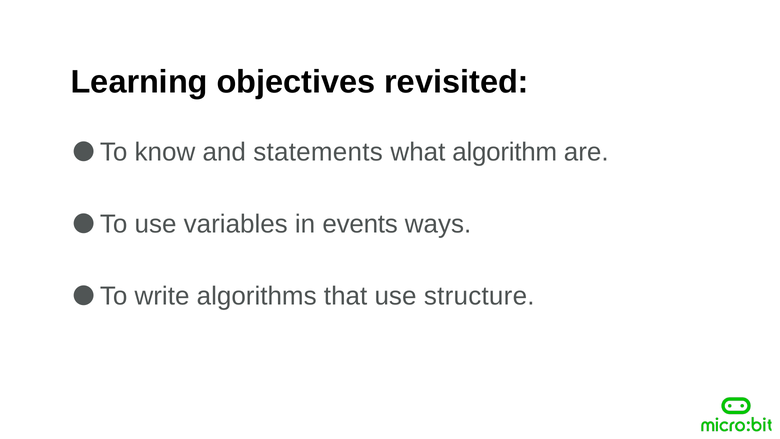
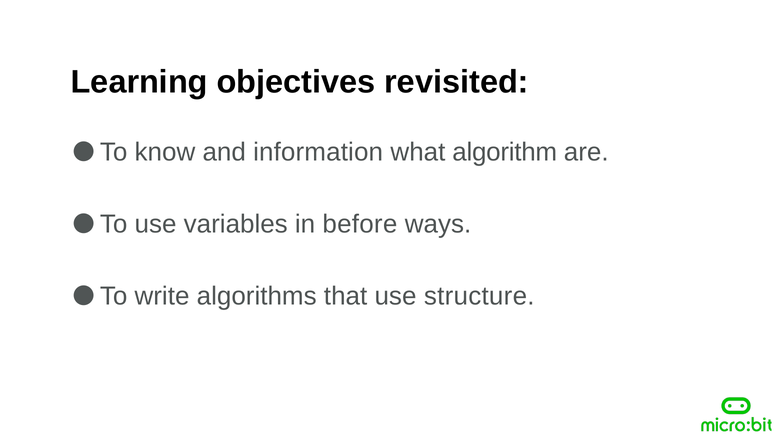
statements: statements -> information (318, 152)
events: events -> before (360, 224)
